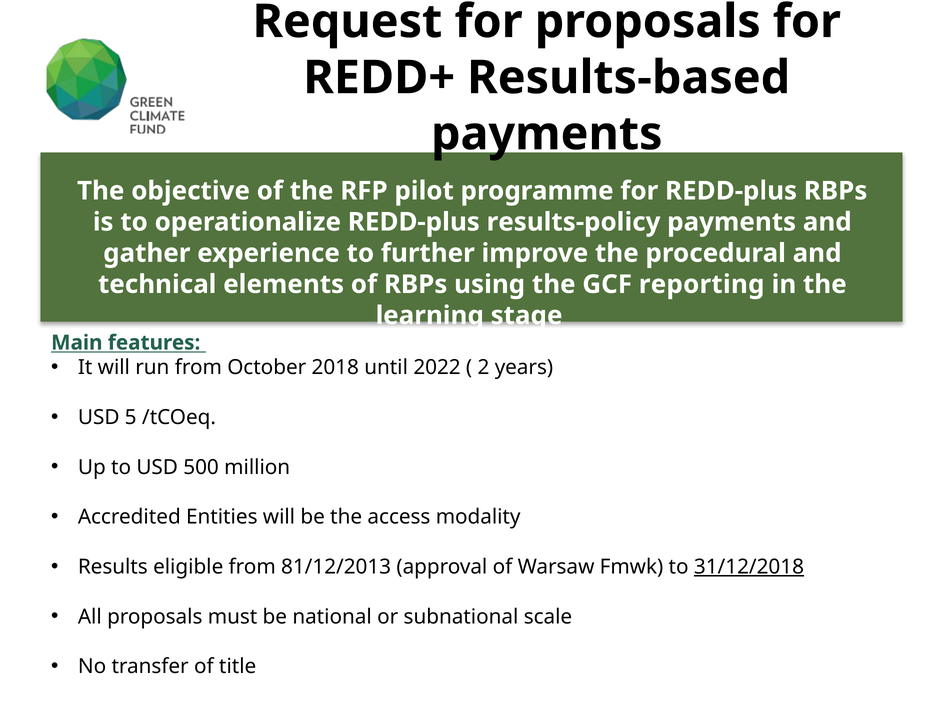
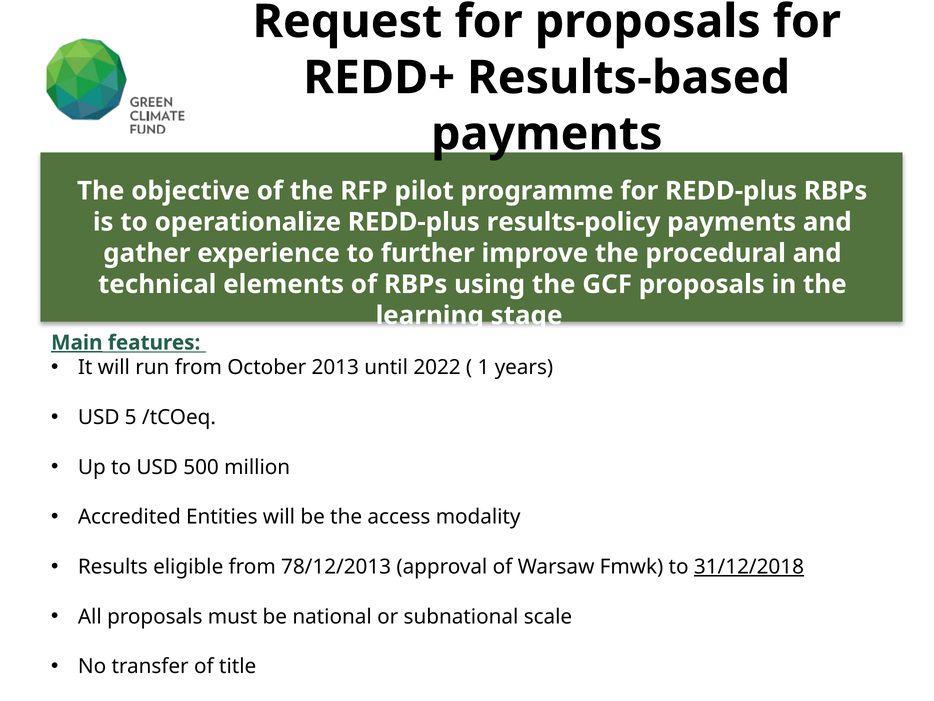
GCF reporting: reporting -> proposals (702, 284)
Main underline: none -> present (77, 342)
2018: 2018 -> 2013 (335, 367)
2: 2 -> 1 (483, 367)
81/12/2013: 81/12/2013 -> 78/12/2013 (336, 566)
